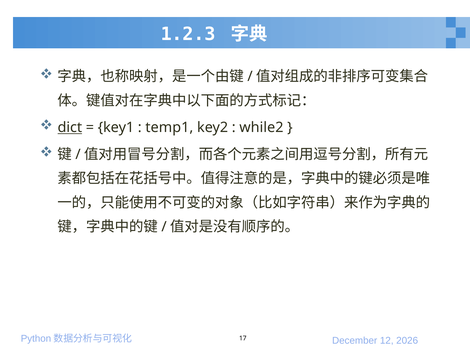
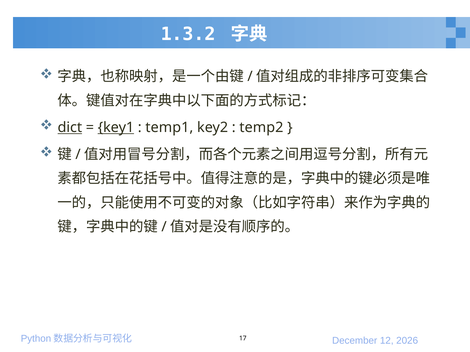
1.2.3: 1.2.3 -> 1.3.2 (188, 34)
key1 underline: none -> present (116, 128)
while2: while2 -> temp2 (261, 128)
